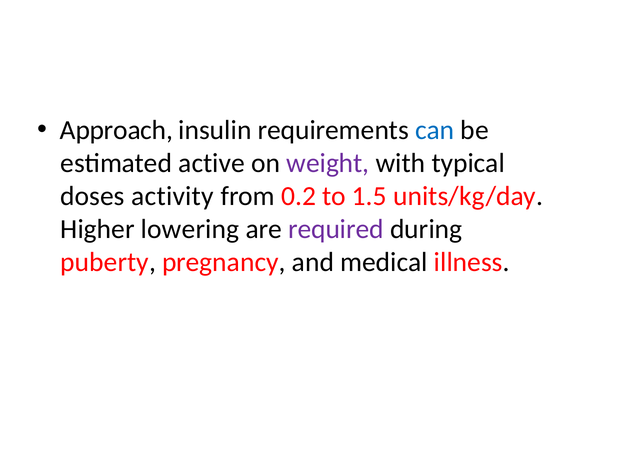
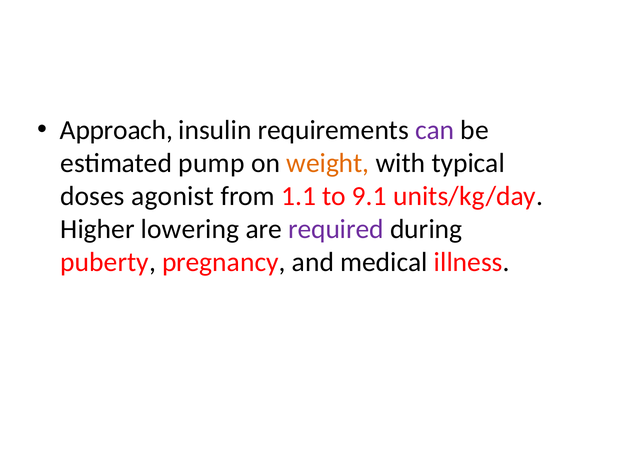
can colour: blue -> purple (435, 130)
active: active -> pump (212, 163)
weight colour: purple -> orange (328, 163)
activity: activity -> agonist (173, 196)
0.2: 0.2 -> 1.1 (299, 196)
1.5: 1.5 -> 9.1 (369, 196)
